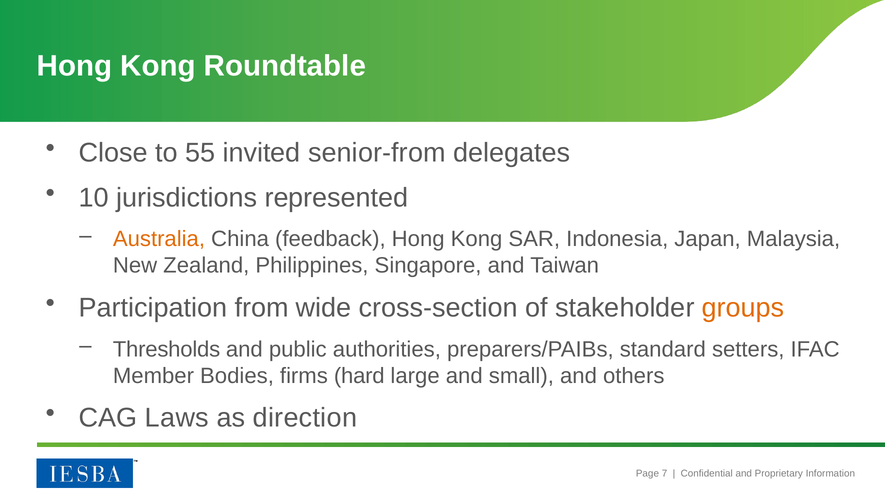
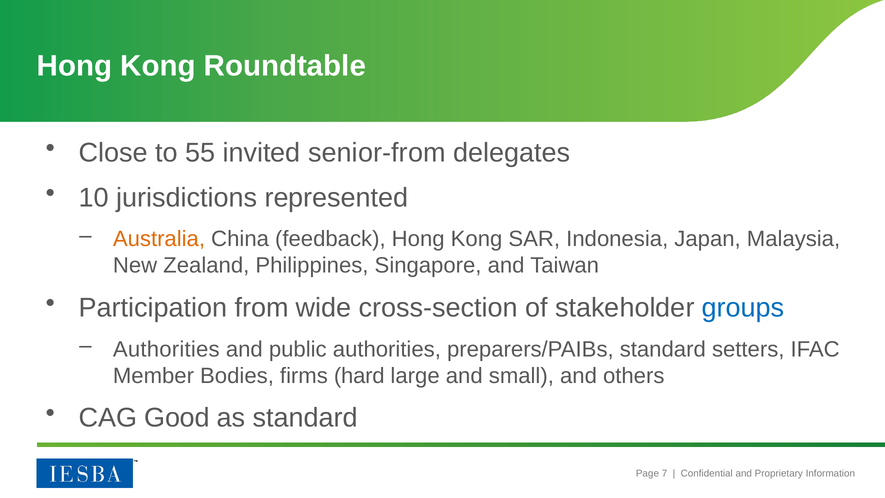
groups colour: orange -> blue (743, 308)
Thresholds: Thresholds -> Authorities (166, 349)
Laws: Laws -> Good (177, 418)
as direction: direction -> standard (305, 418)
